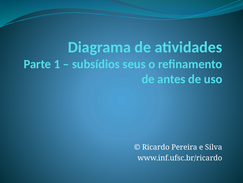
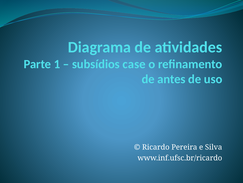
seus: seus -> case (134, 64)
